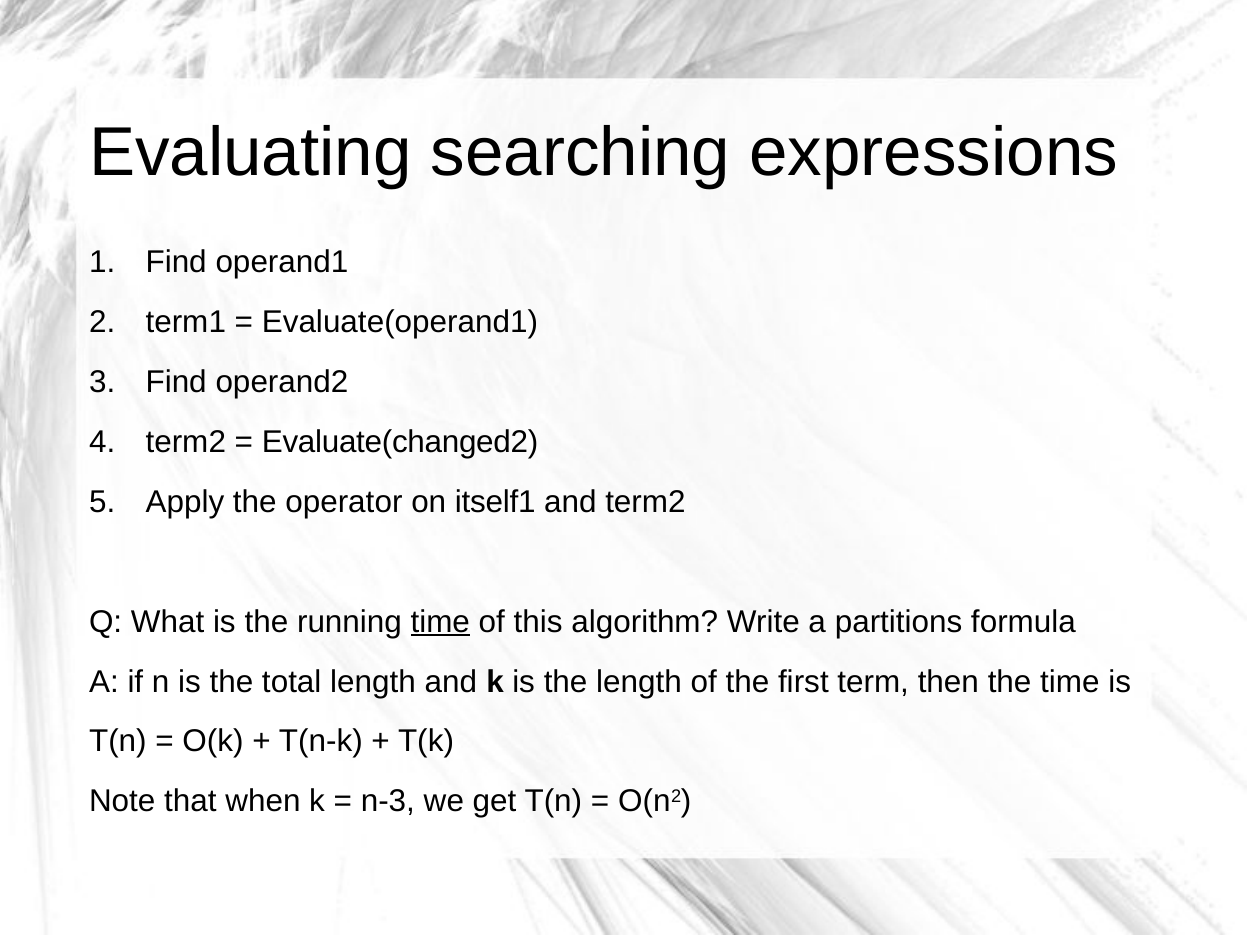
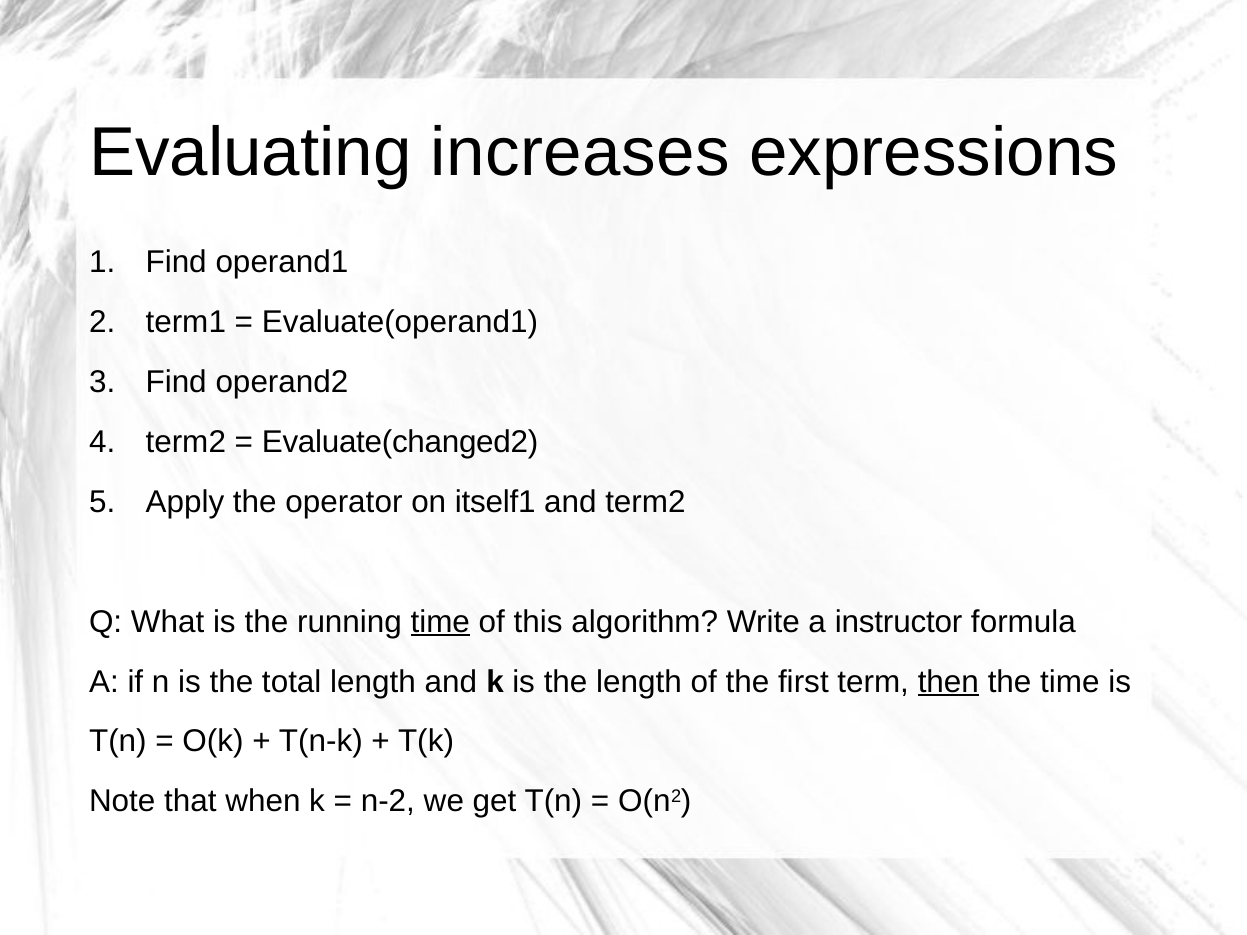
searching: searching -> increases (580, 153)
partitions: partitions -> instructor (899, 622)
then underline: none -> present (948, 682)
n-3: n-3 -> n-2 (388, 802)
